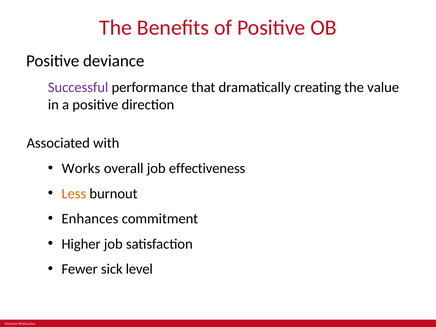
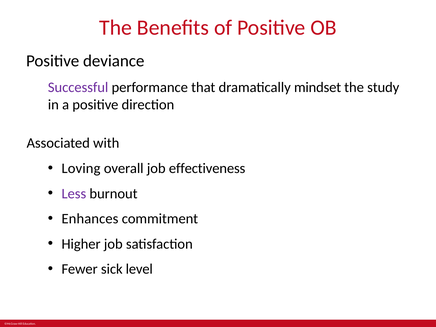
creating: creating -> mindset (318, 87)
value: value -> study (383, 87)
Works: Works -> Loving (81, 168)
Less colour: orange -> purple (74, 194)
